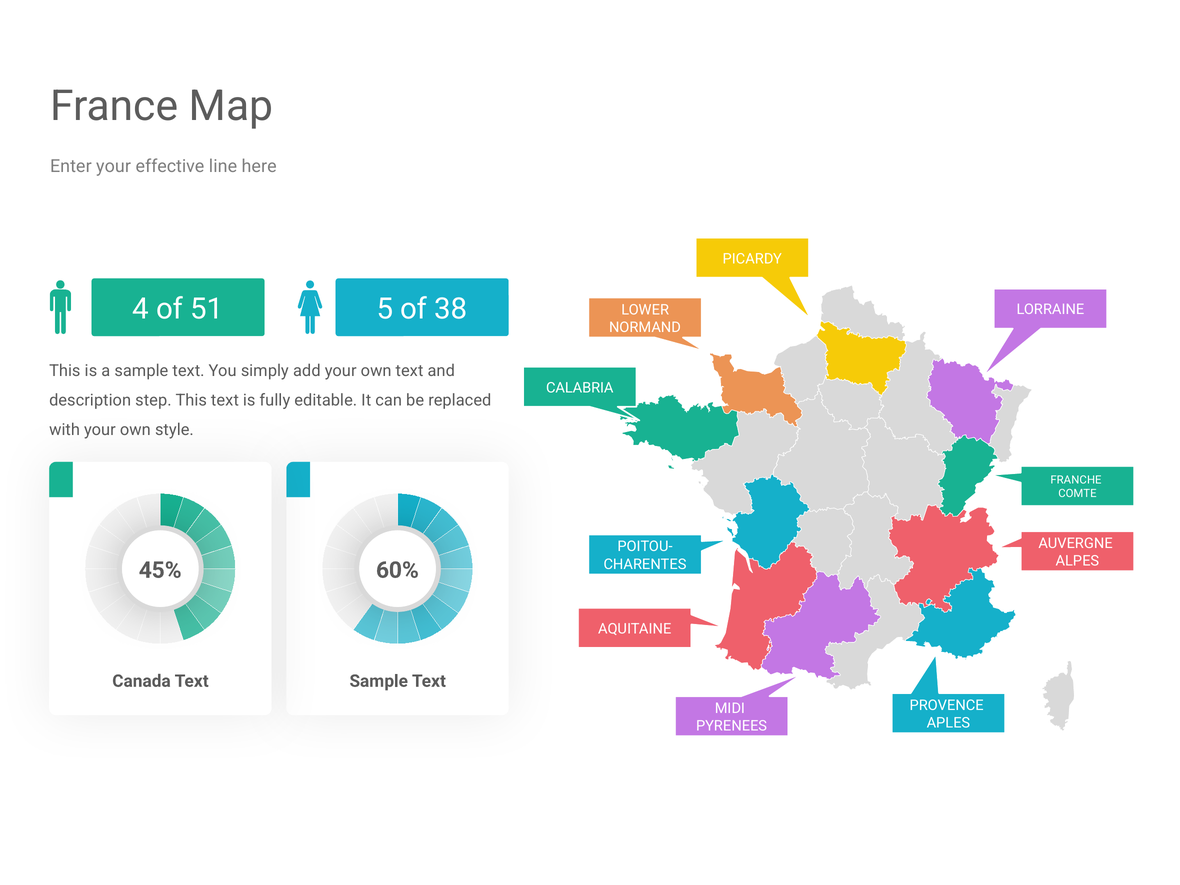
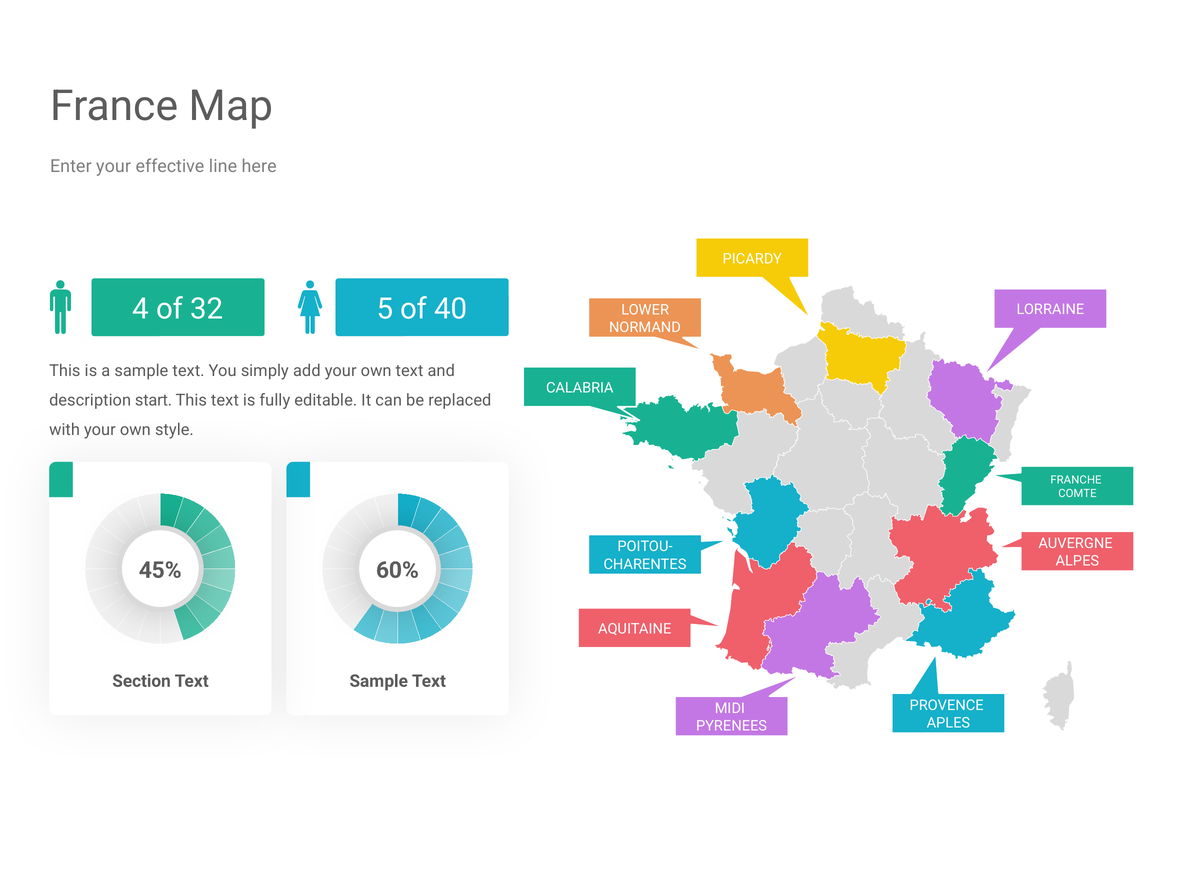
51: 51 -> 32 (207, 309)
38: 38 -> 40 (451, 309)
step: step -> start (154, 400)
Canada: Canada -> Section (141, 681)
